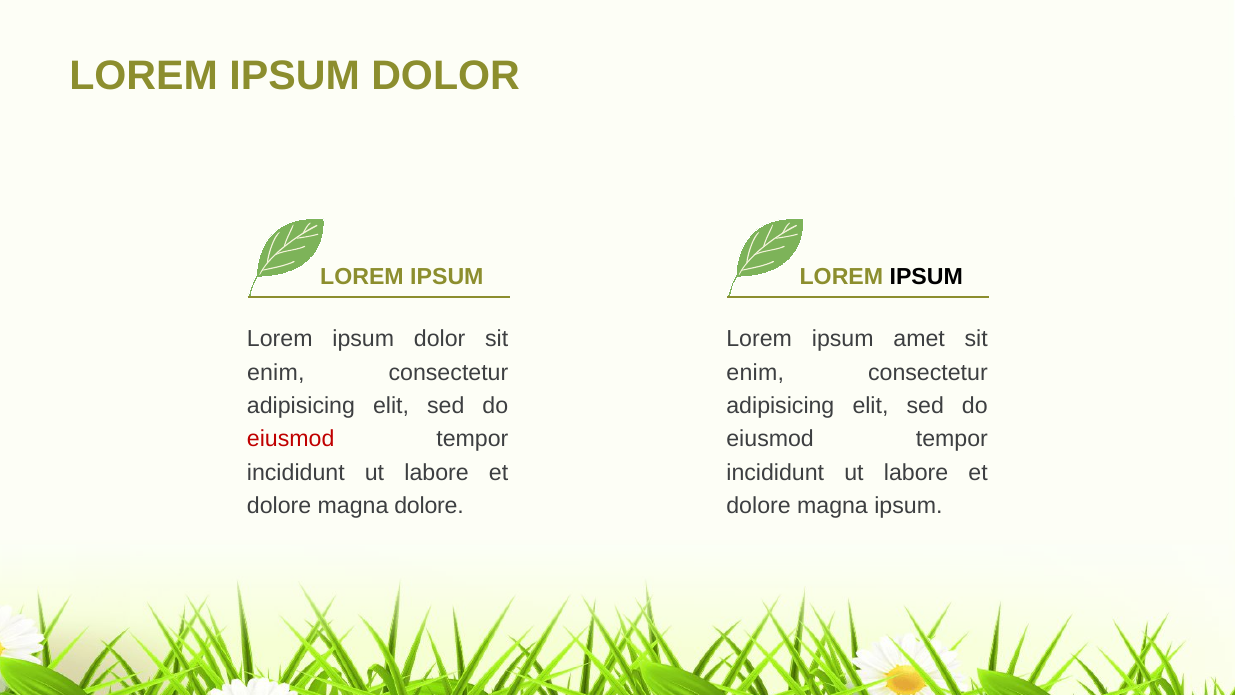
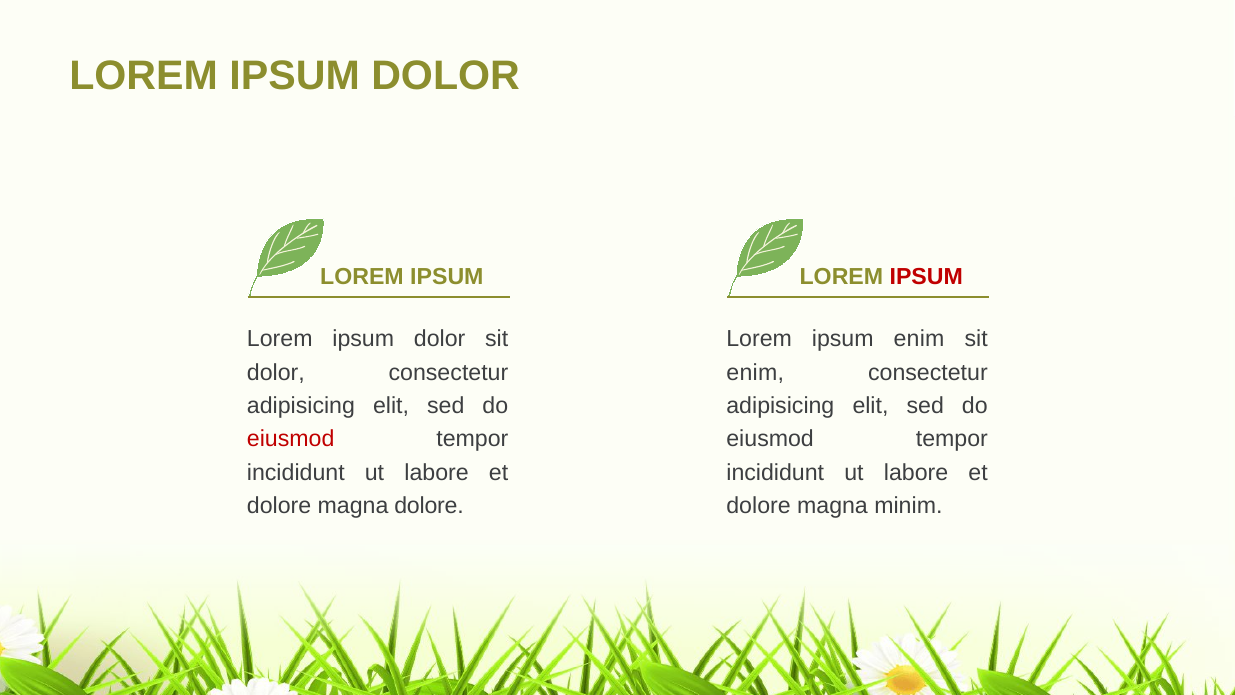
IPSUM colour: black -> red (926, 276)
ipsum amet: amet -> enim (919, 339)
enim: enim -> dolor (276, 372)
magna ipsum: ipsum -> minim (908, 506)
